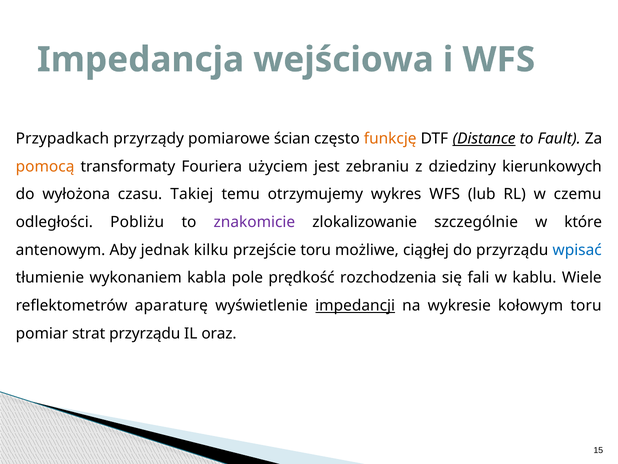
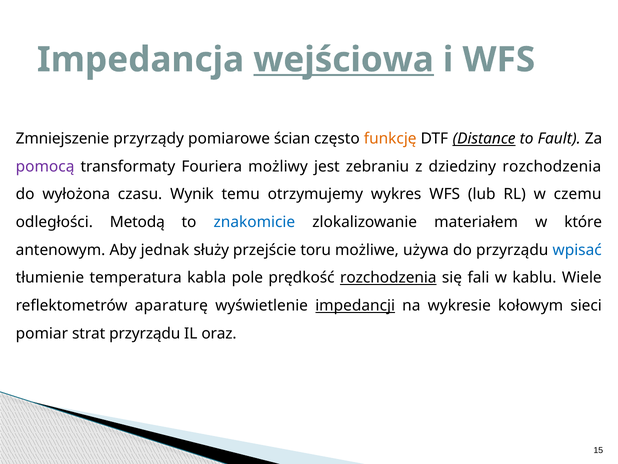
wejściowa underline: none -> present (344, 60)
Przypadkach: Przypadkach -> Zmniejszenie (63, 139)
pomocą colour: orange -> purple (45, 166)
użyciem: użyciem -> możliwy (278, 166)
dziedziny kierunkowych: kierunkowych -> rozchodzenia (552, 166)
Takiej: Takiej -> Wynik (192, 194)
Pobliżu: Pobliżu -> Metodą (137, 222)
znakomicie colour: purple -> blue (254, 222)
szczególnie: szczególnie -> materiałem (476, 222)
kilku: kilku -> służy (211, 250)
ciągłej: ciągłej -> używa (426, 250)
wykonaniem: wykonaniem -> temperatura (136, 278)
rozchodzenia underline: none -> present (388, 278)
kołowym toru: toru -> sieci (586, 305)
